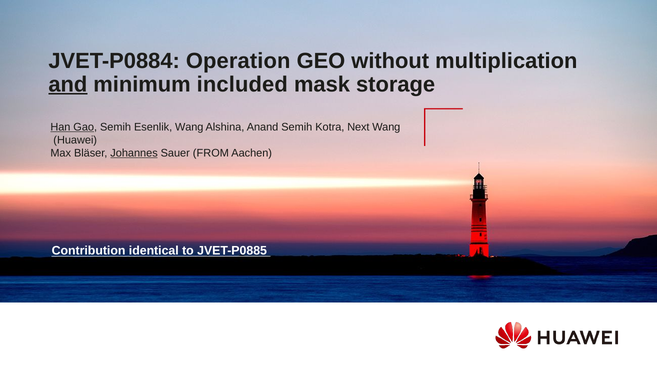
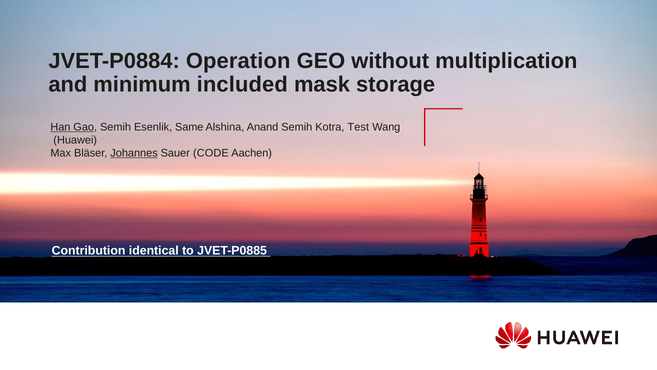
and underline: present -> none (68, 84)
Esenlik Wang: Wang -> Same (189, 127)
Next: Next -> Test (358, 127)
FROM: FROM -> CODE (211, 153)
